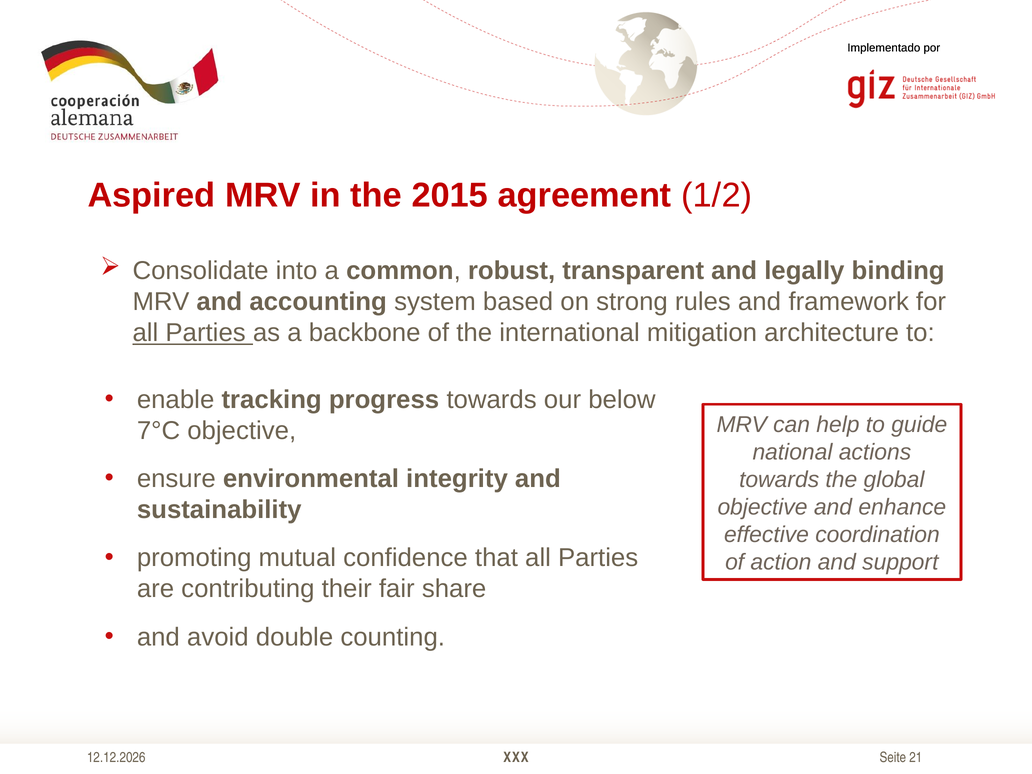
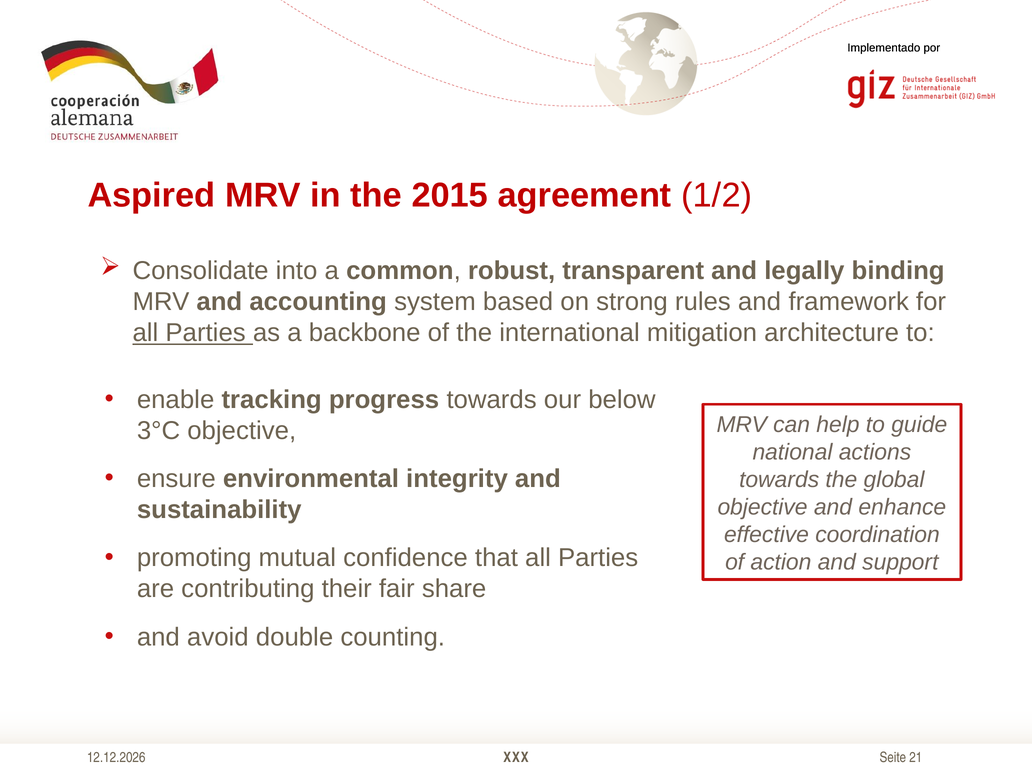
7°C: 7°C -> 3°C (159, 431)
